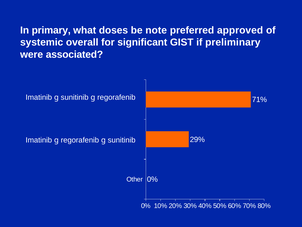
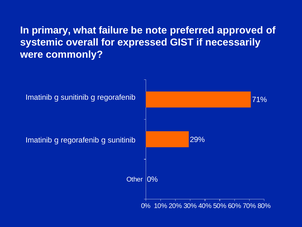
doses: doses -> failure (114, 30)
significant: significant -> expressed (142, 42)
preliminary: preliminary -> necessarily (233, 42)
associated: associated -> commonly (74, 54)
